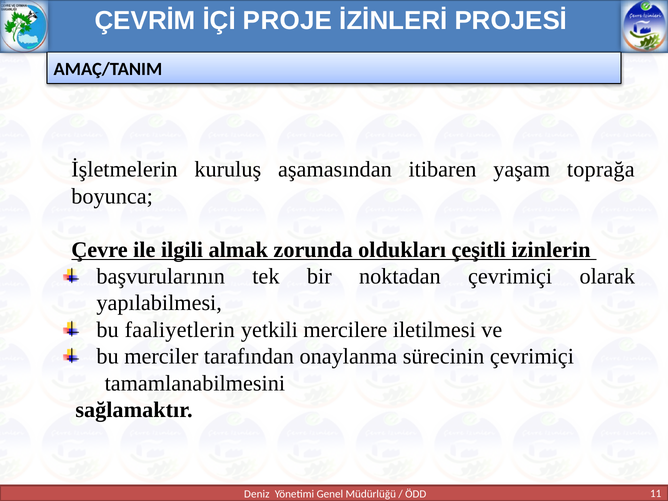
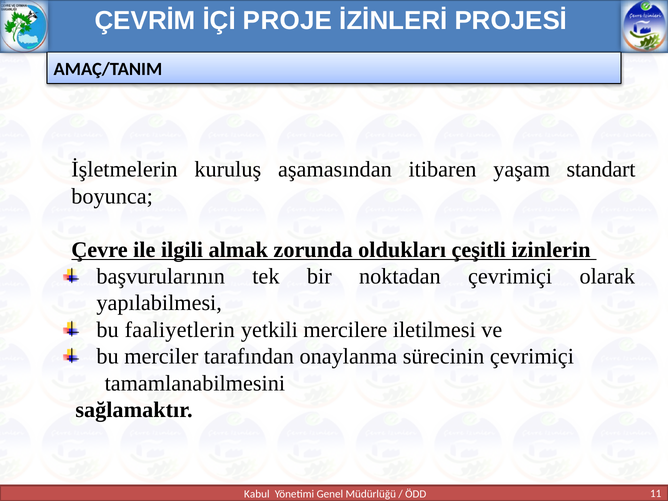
toprağa: toprağa -> standart (601, 170)
Deniz: Deniz -> Kabul (257, 494)
